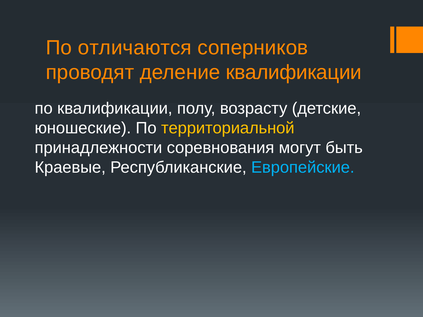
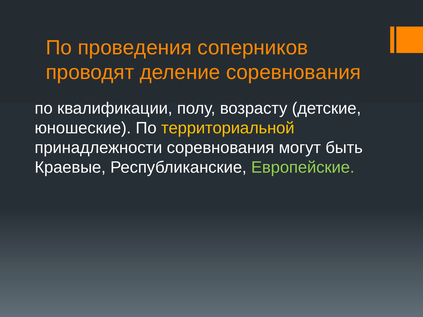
отличаются: отличаются -> проведения (135, 48)
деление квалификации: квалификации -> соревнования (294, 73)
Европейские colour: light blue -> light green (303, 168)
